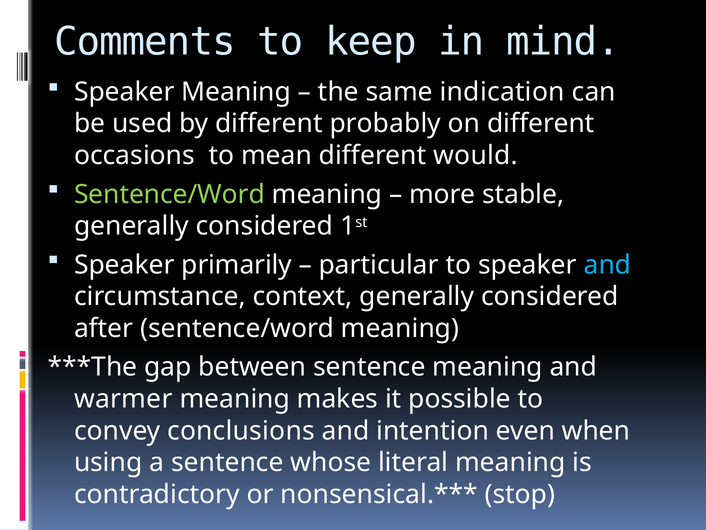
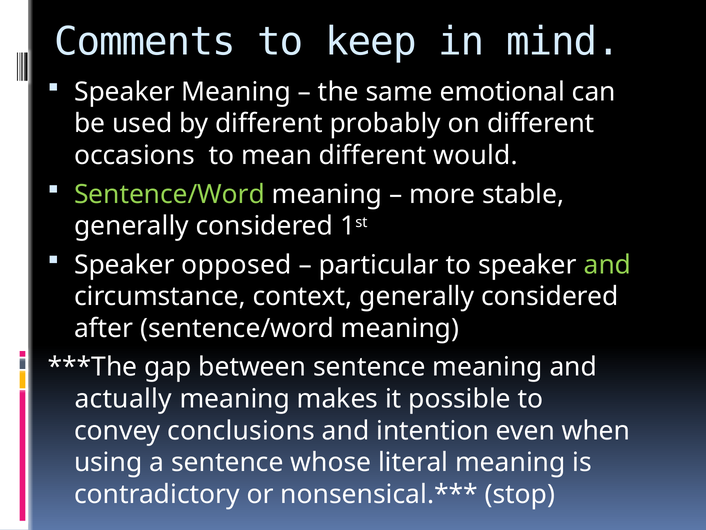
indication: indication -> emotional (502, 92)
primarily: primarily -> opposed (236, 265)
and colour: light blue -> light green (607, 265)
warmer: warmer -> actually (123, 399)
